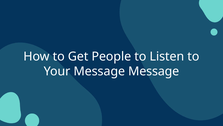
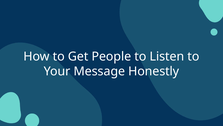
Message Message: Message -> Honestly (154, 71)
